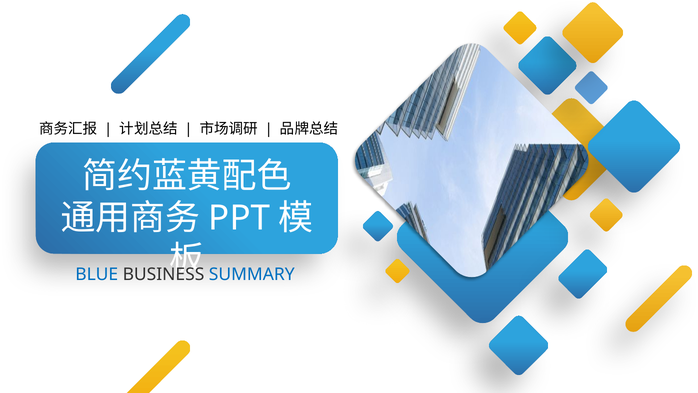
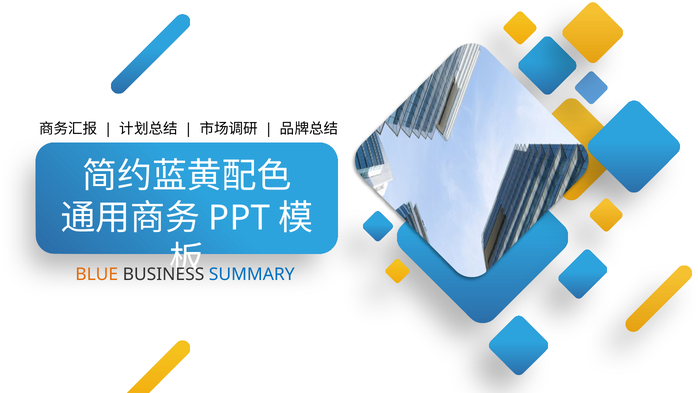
BLUE colour: blue -> orange (97, 274)
